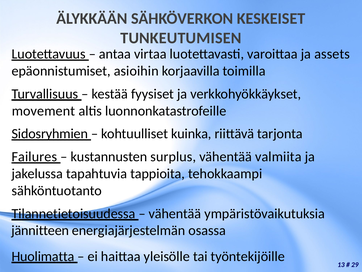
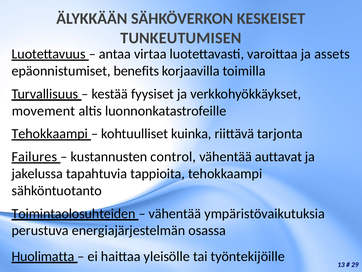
asioihin: asioihin -> benefits (136, 71)
Sidosryhmien: Sidosryhmien -> Tehokkaampi (50, 134)
surplus: surplus -> control (173, 157)
valmiita: valmiita -> auttavat (278, 157)
Tilannetietoisuudessa: Tilannetietoisuudessa -> Toimintaolosuhteiden (74, 213)
jännitteen: jännitteen -> perustuva (40, 230)
